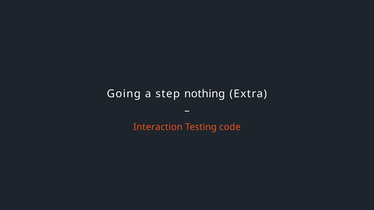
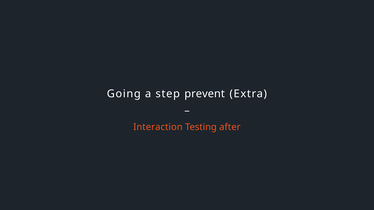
nothing: nothing -> prevent (205, 94)
code: code -> after (230, 127)
